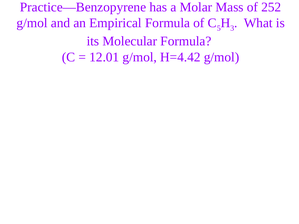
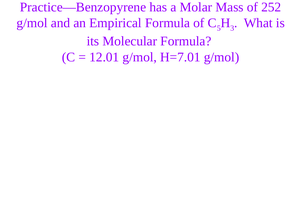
H=4.42: H=4.42 -> H=7.01 (180, 57)
